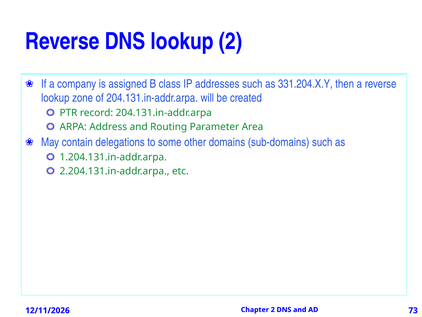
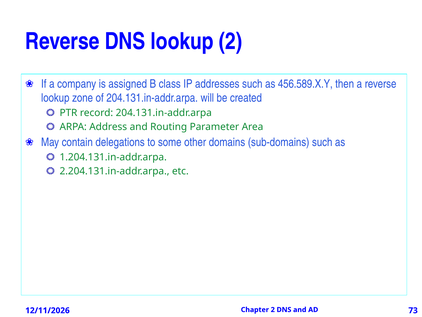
331.204.X.Y: 331.204.X.Y -> 456.589.X.Y (305, 84)
